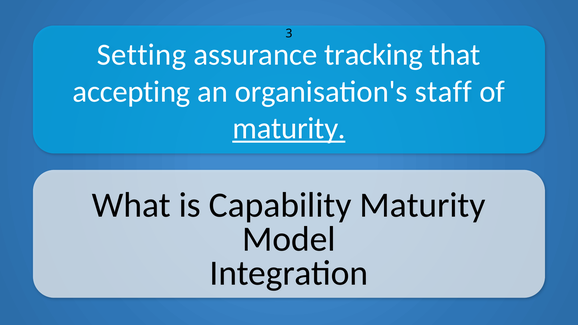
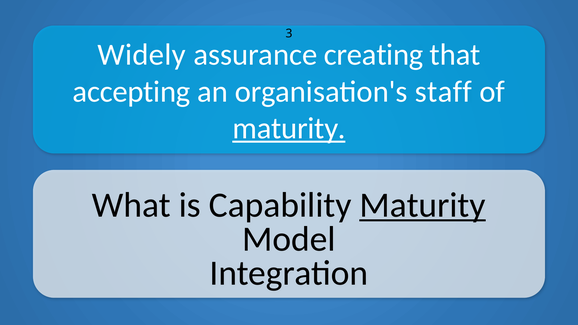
Setting: Setting -> Widely (142, 55)
tracking: tracking -> creating (374, 55)
Maturity underline: none -> present (423, 205)
